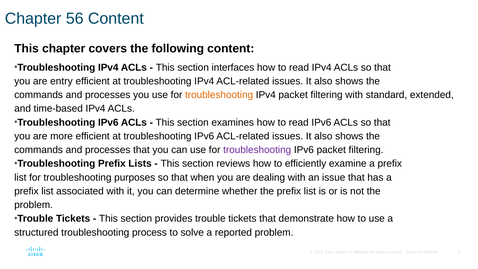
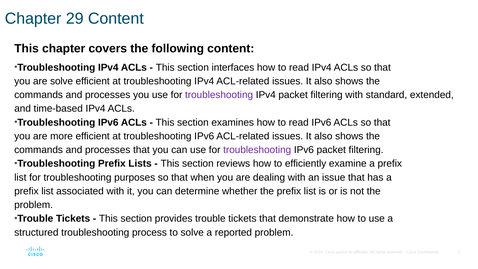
56: 56 -> 29 (75, 18)
are entry: entry -> solve (62, 81)
troubleshooting colour: orange -> purple (219, 95)
